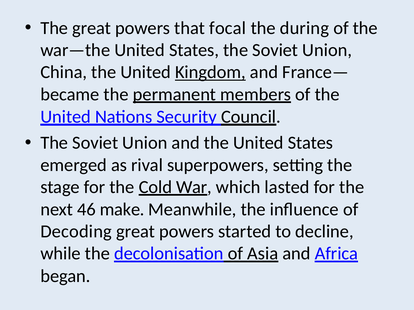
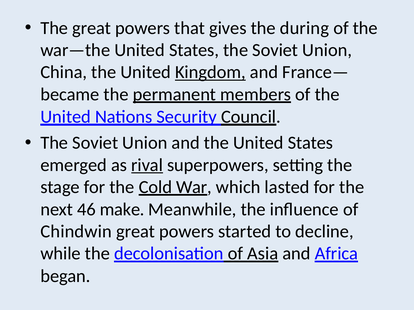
focal: focal -> gives (228, 28)
rival underline: none -> present (147, 165)
Decoding: Decoding -> Chindwin (76, 232)
